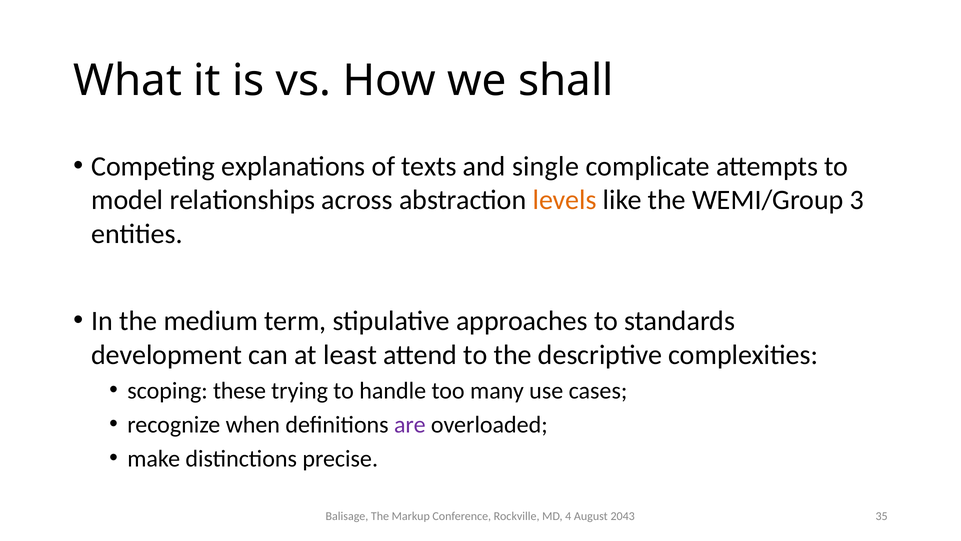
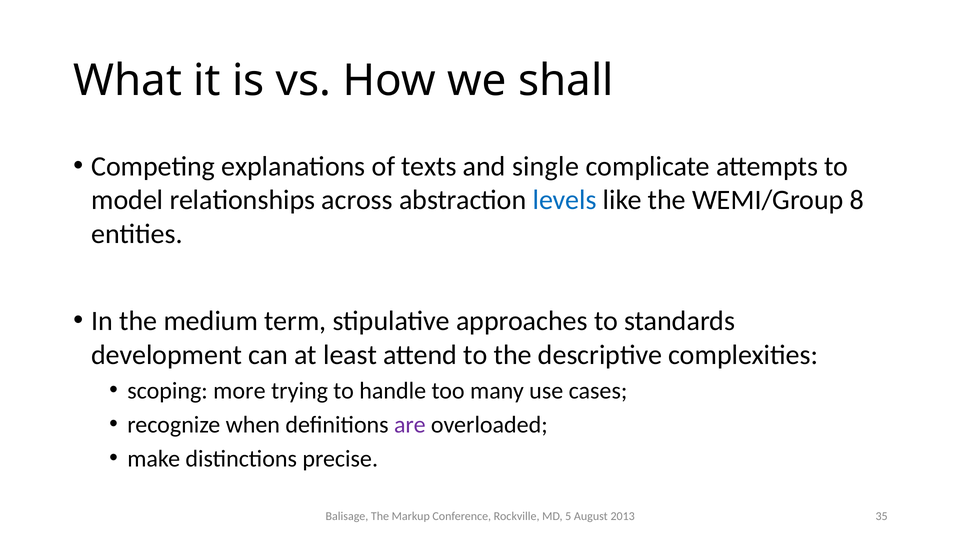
levels colour: orange -> blue (565, 200)
3: 3 -> 8 (857, 200)
these: these -> more (239, 391)
4: 4 -> 5 (568, 516)
2043: 2043 -> 2013 (623, 516)
